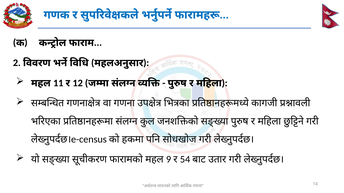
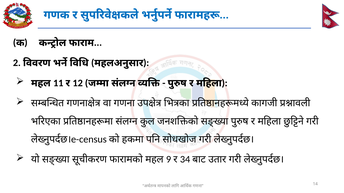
54: 54 -> 34 (185, 160)
